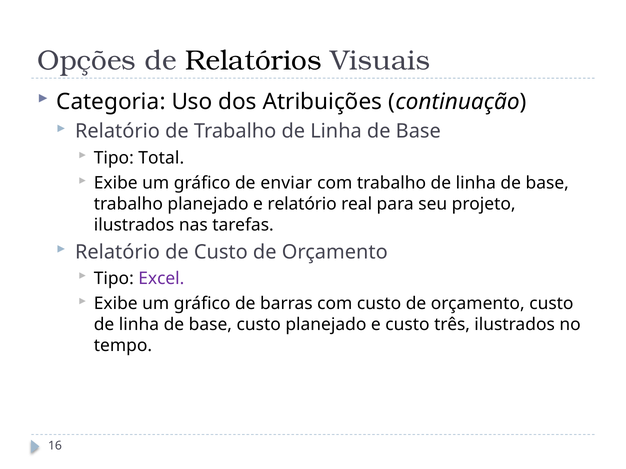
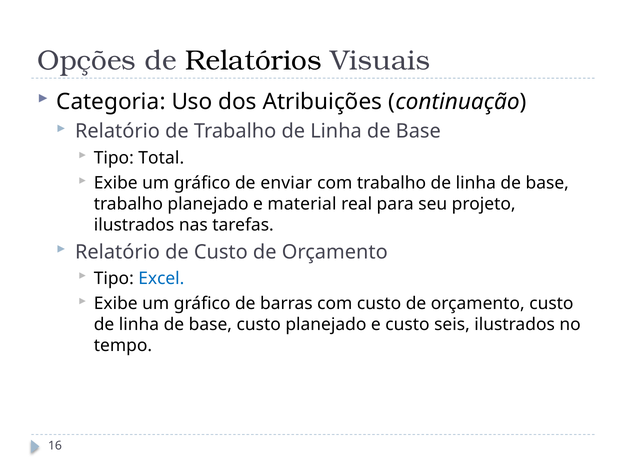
e relatório: relatório -> material (302, 204)
Excel colour: purple -> blue (161, 279)
três: três -> seis (452, 325)
